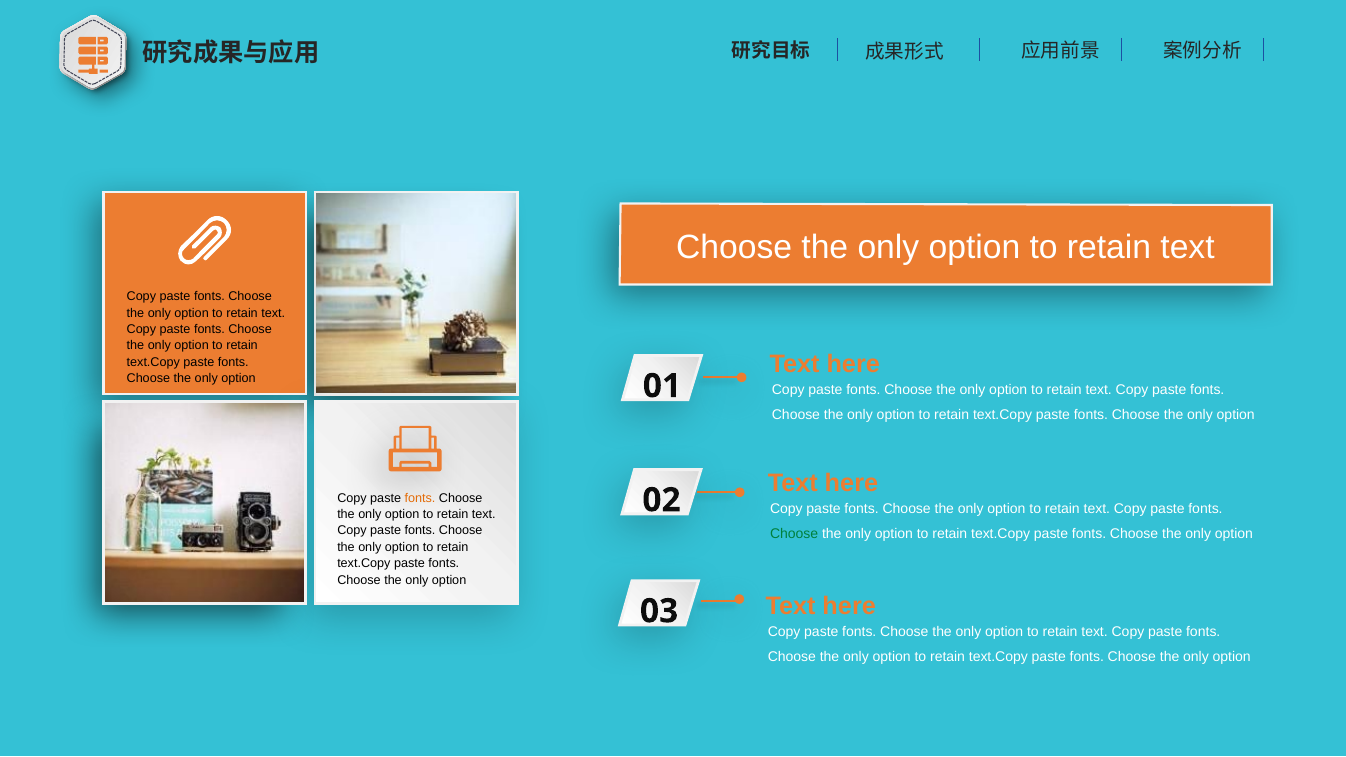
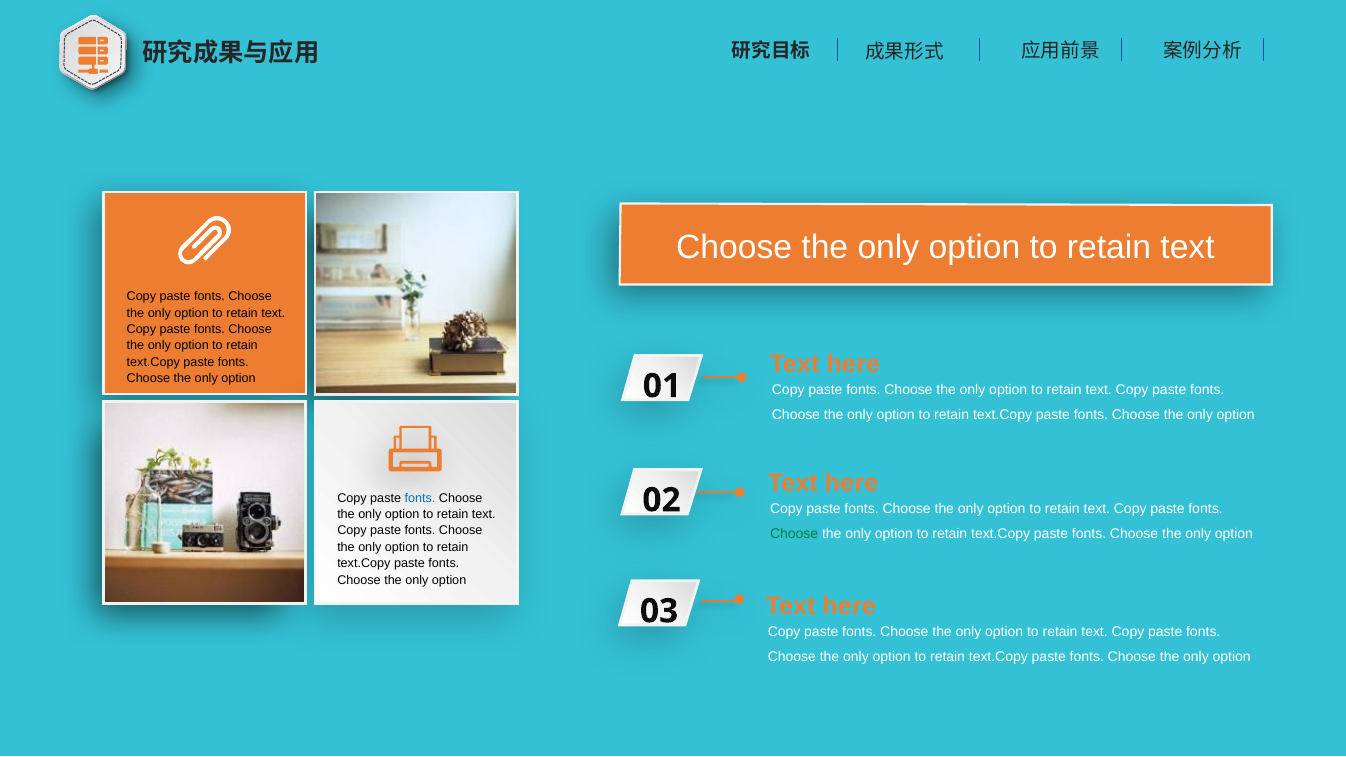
fonts colour: orange -> blue (420, 498)
